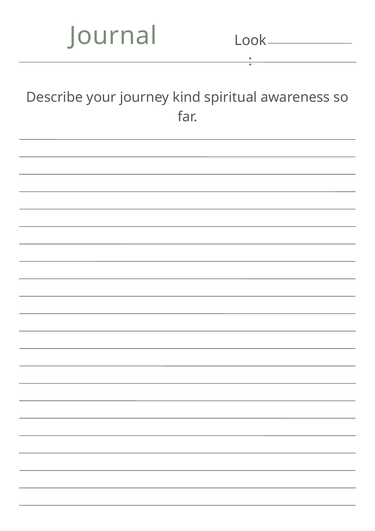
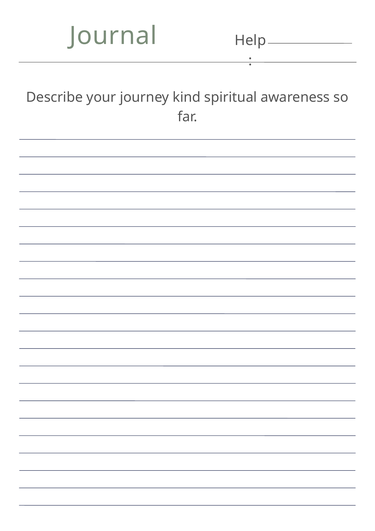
Look: Look -> Help (250, 40)
